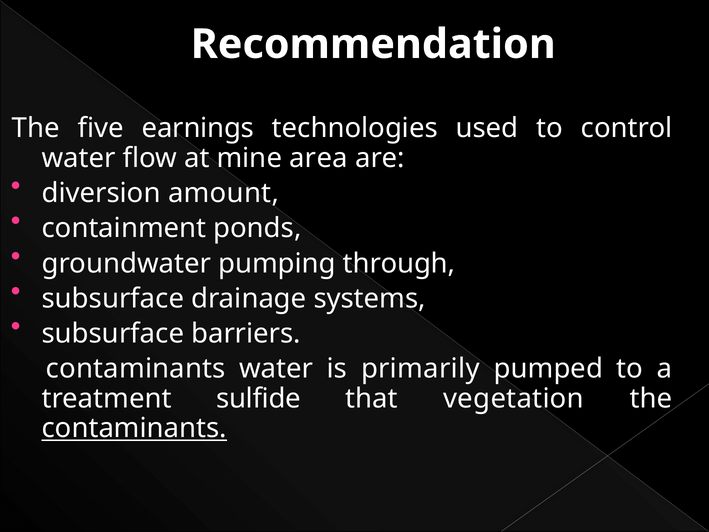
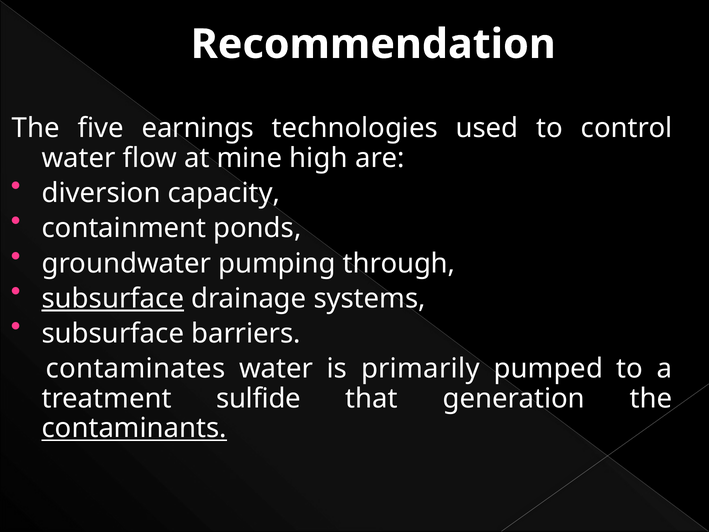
area: area -> high (319, 158)
amount: amount -> capacity (224, 193)
subsurface underline: none -> present (113, 298)
contaminants: contaminants -> contaminates (136, 369)
vegetation: vegetation -> generation (514, 398)
